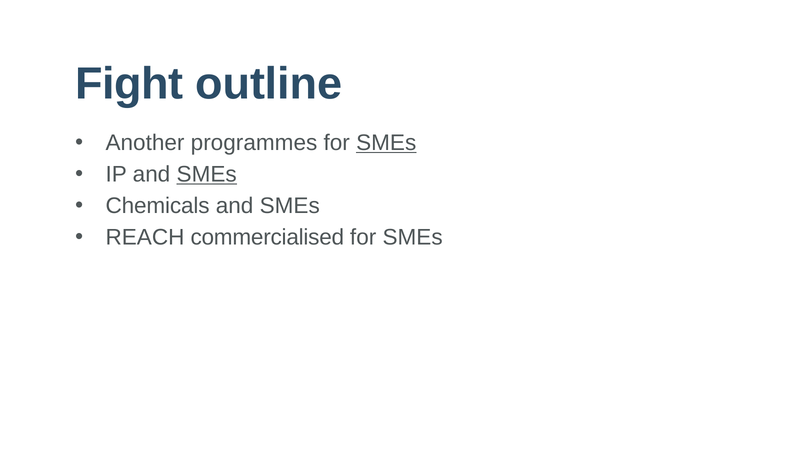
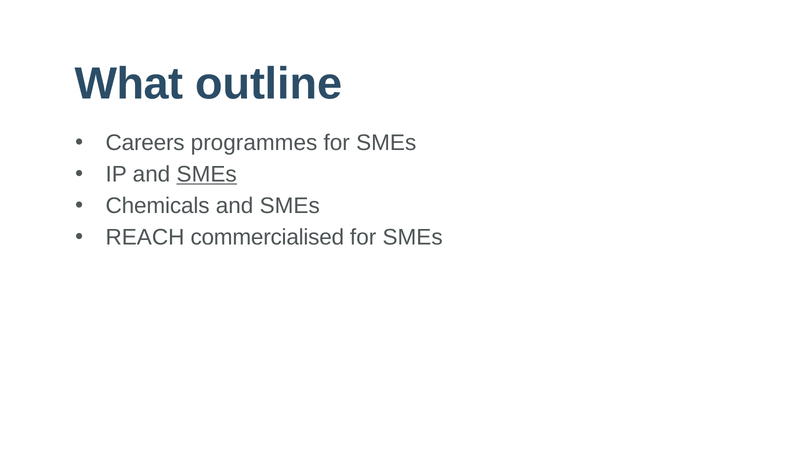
Fight: Fight -> What (129, 84)
Another: Another -> Careers (145, 143)
SMEs underline: present -> none (386, 143)
